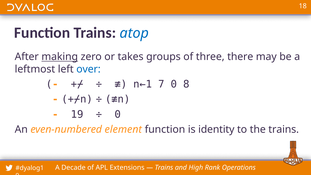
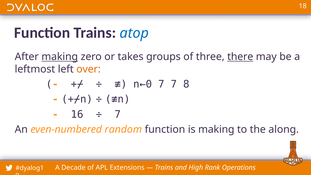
there underline: none -> present (240, 57)
over colour: blue -> orange (88, 69)
n←1: n←1 -> n←0 (143, 84)
7 0: 0 -> 7 (174, 84)
19: 19 -> 16 (77, 114)
0: 0 -> 7 (118, 114)
element: element -> random (123, 129)
is identity: identity -> making (216, 129)
the trains: trains -> along (284, 129)
